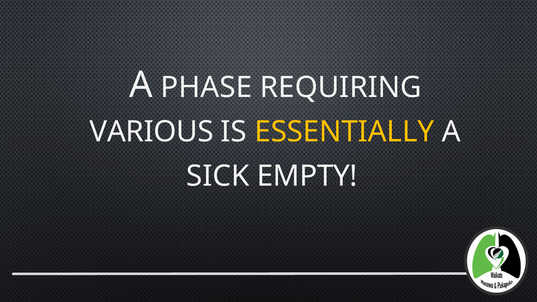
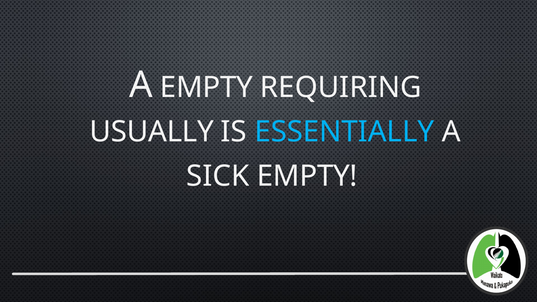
A PHASE: PHASE -> EMPTY (206, 87)
VARIOUS: VARIOUS -> USUALLY (152, 132)
ESSENTIALLY colour: yellow -> light blue (344, 132)
